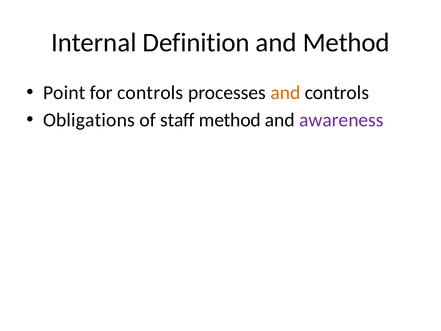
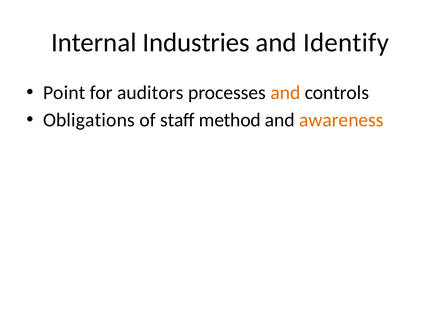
Definition: Definition -> Industries (196, 43)
and Method: Method -> Identify (346, 43)
for controls: controls -> auditors (150, 93)
awareness colour: purple -> orange (341, 120)
